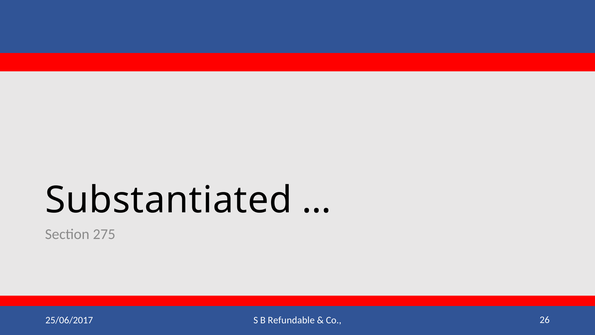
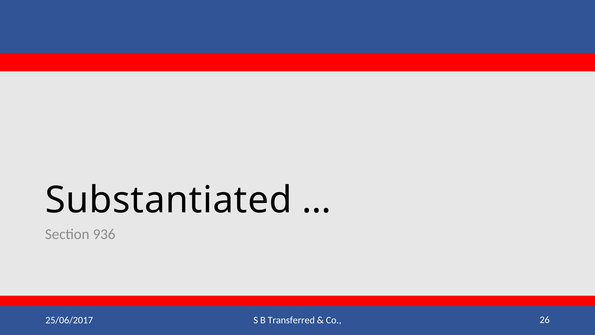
275: 275 -> 936 (104, 234)
Refundable: Refundable -> Transferred (291, 320)
